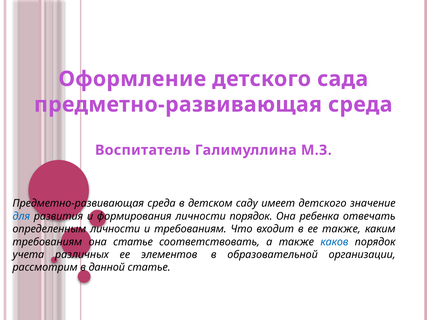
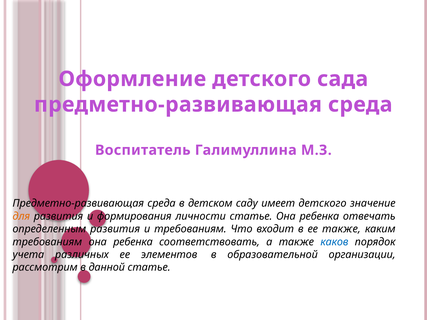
для colour: blue -> orange (21, 216)
личности порядок: порядок -> статье (251, 216)
определенным личности: личности -> развития (115, 229)
требованиям она статье: статье -> ребенка (133, 242)
